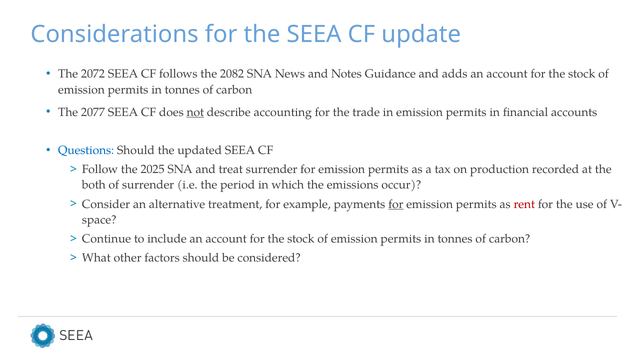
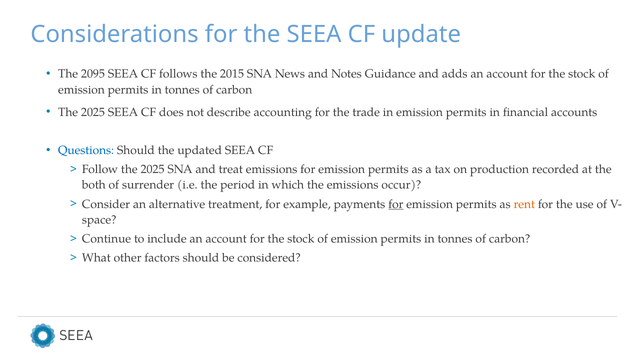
2072: 2072 -> 2095 (93, 74)
2082: 2082 -> 2015 (232, 74)
2077: 2077 -> 2025 (93, 112)
not underline: present -> none (195, 112)
treat surrender: surrender -> emissions (272, 169)
rent colour: red -> orange (524, 204)
